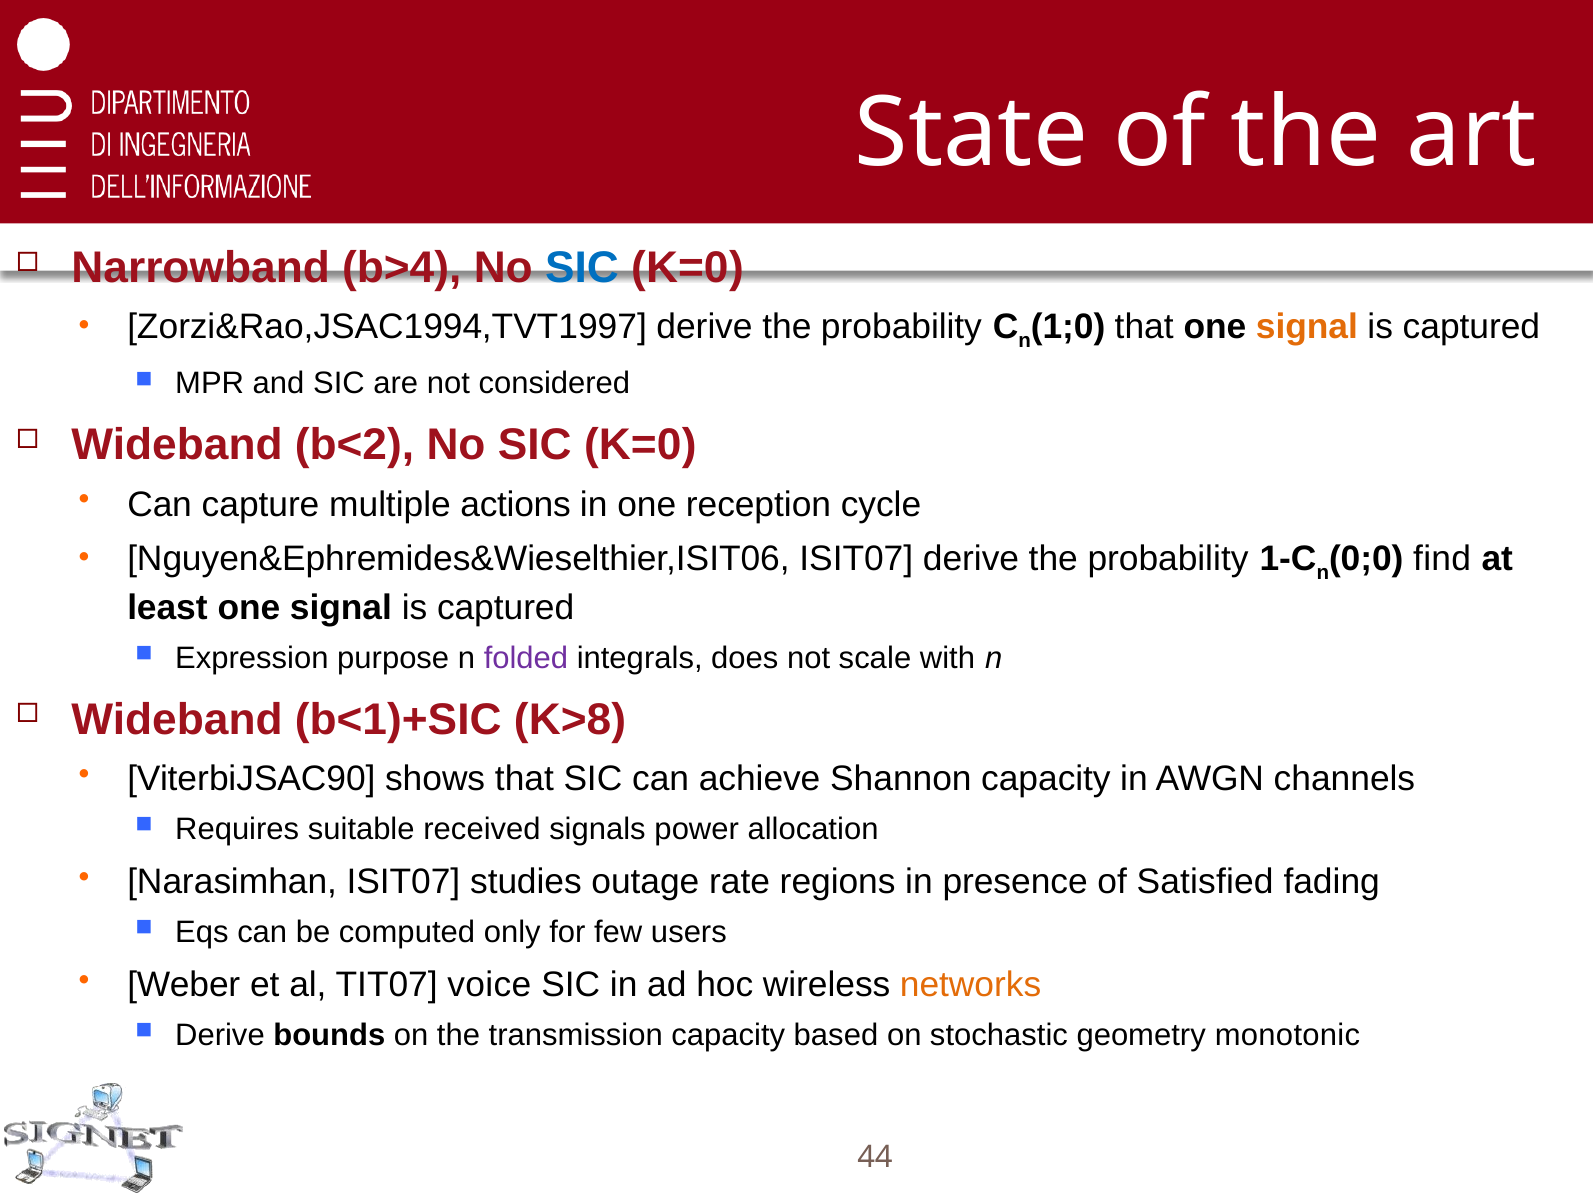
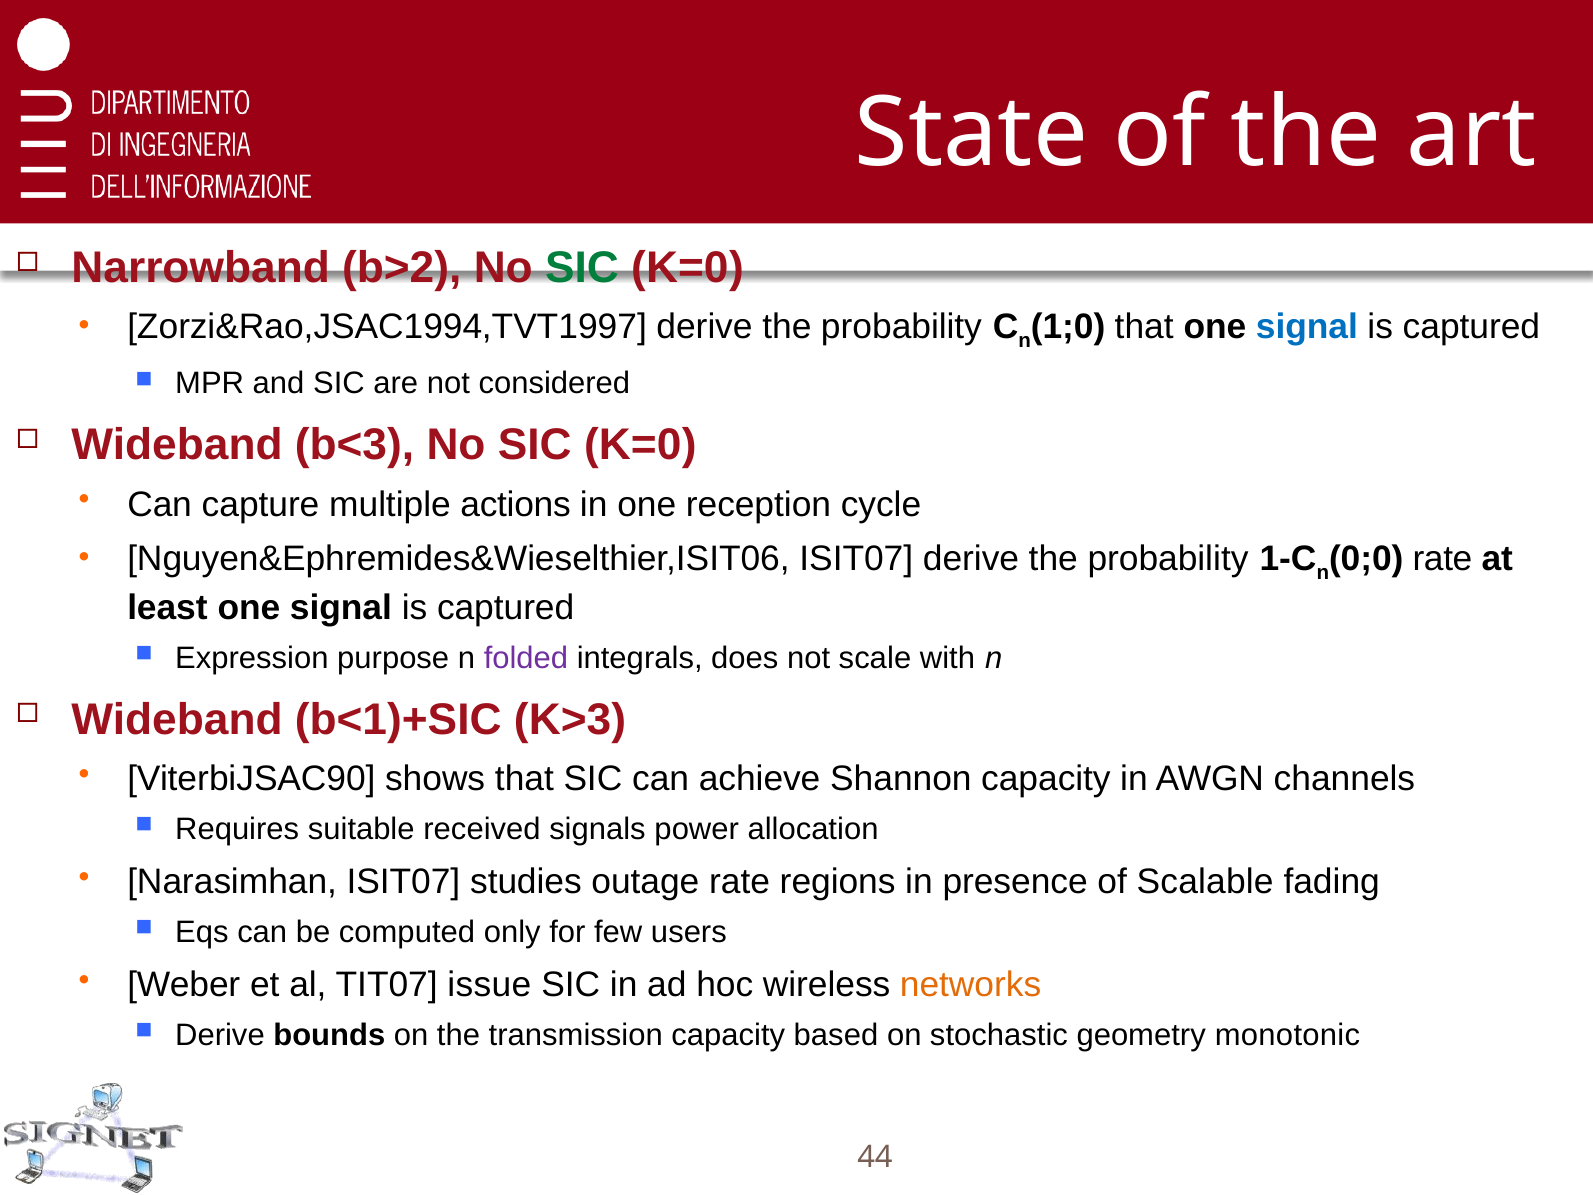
b>4: b>4 -> b>2 (402, 268)
SIC colour: blue -> green (582, 268)
signal colour: orange -> blue (1307, 327)
b<2: b<2 -> b<3 (355, 445)
find: find -> rate (1442, 559)
K>8: K>8 -> K>3 (570, 720)
Satisfied: Satisfied -> Scalable (1205, 882)
voice: voice -> issue (489, 985)
